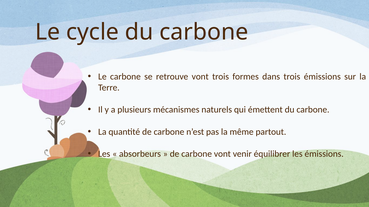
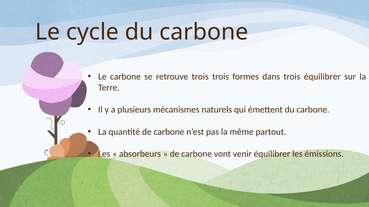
retrouve vont: vont -> trois (200, 77)
trois émissions: émissions -> équilibrer (322, 77)
